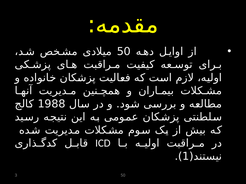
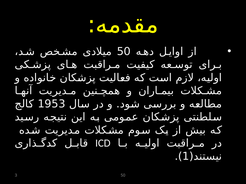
1988: 1988 -> 1953 (52, 104)
